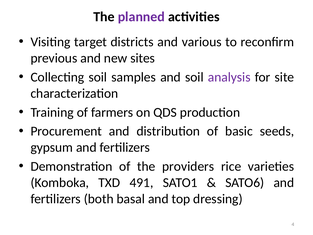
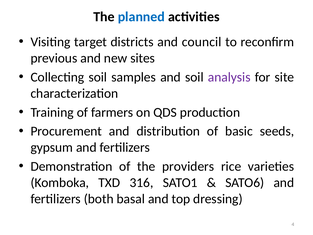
planned colour: purple -> blue (141, 17)
various: various -> council (202, 42)
491: 491 -> 316 (141, 182)
